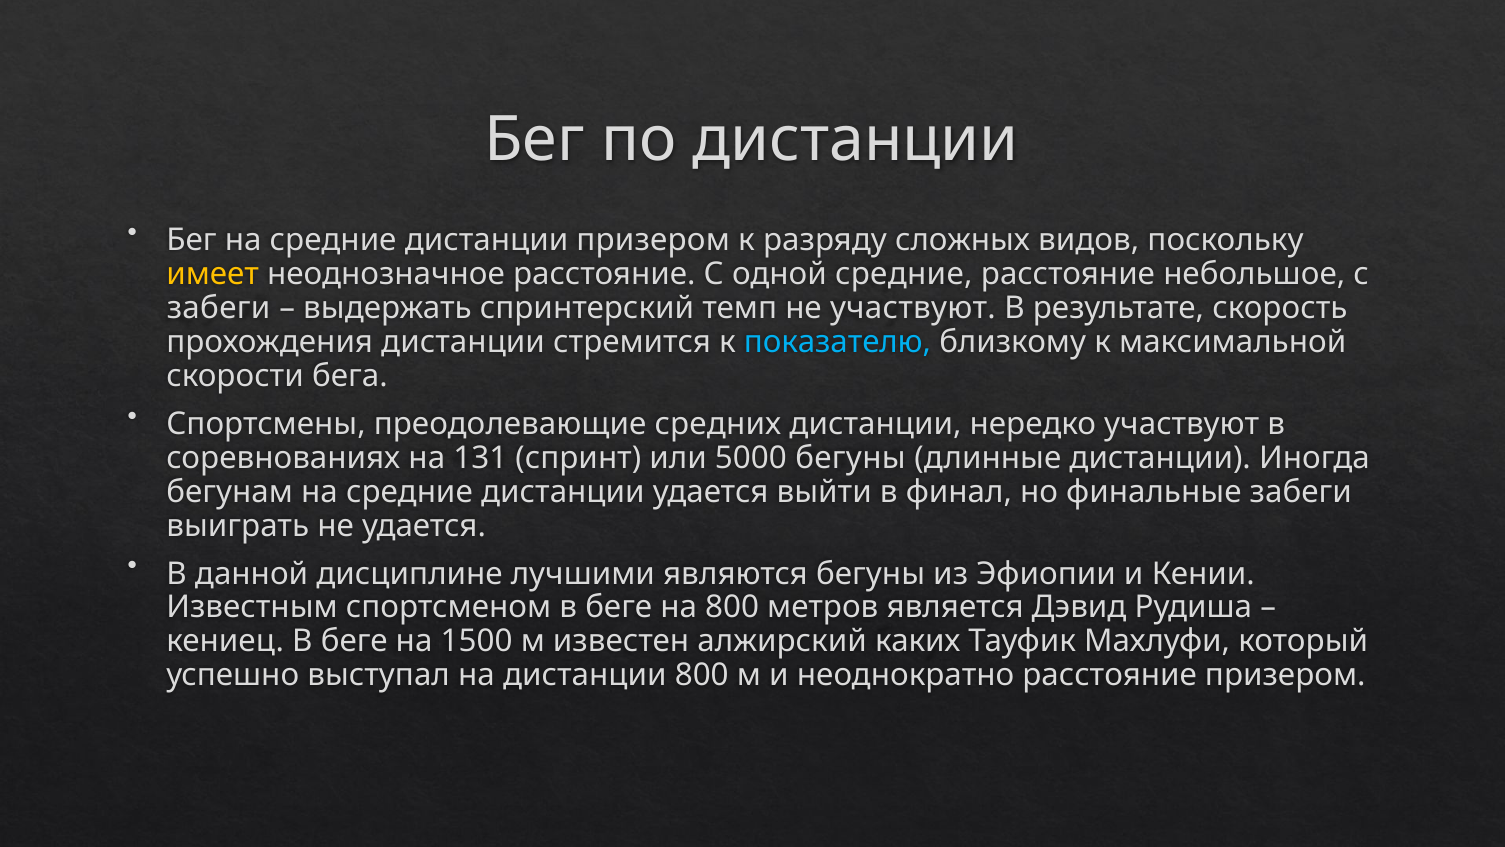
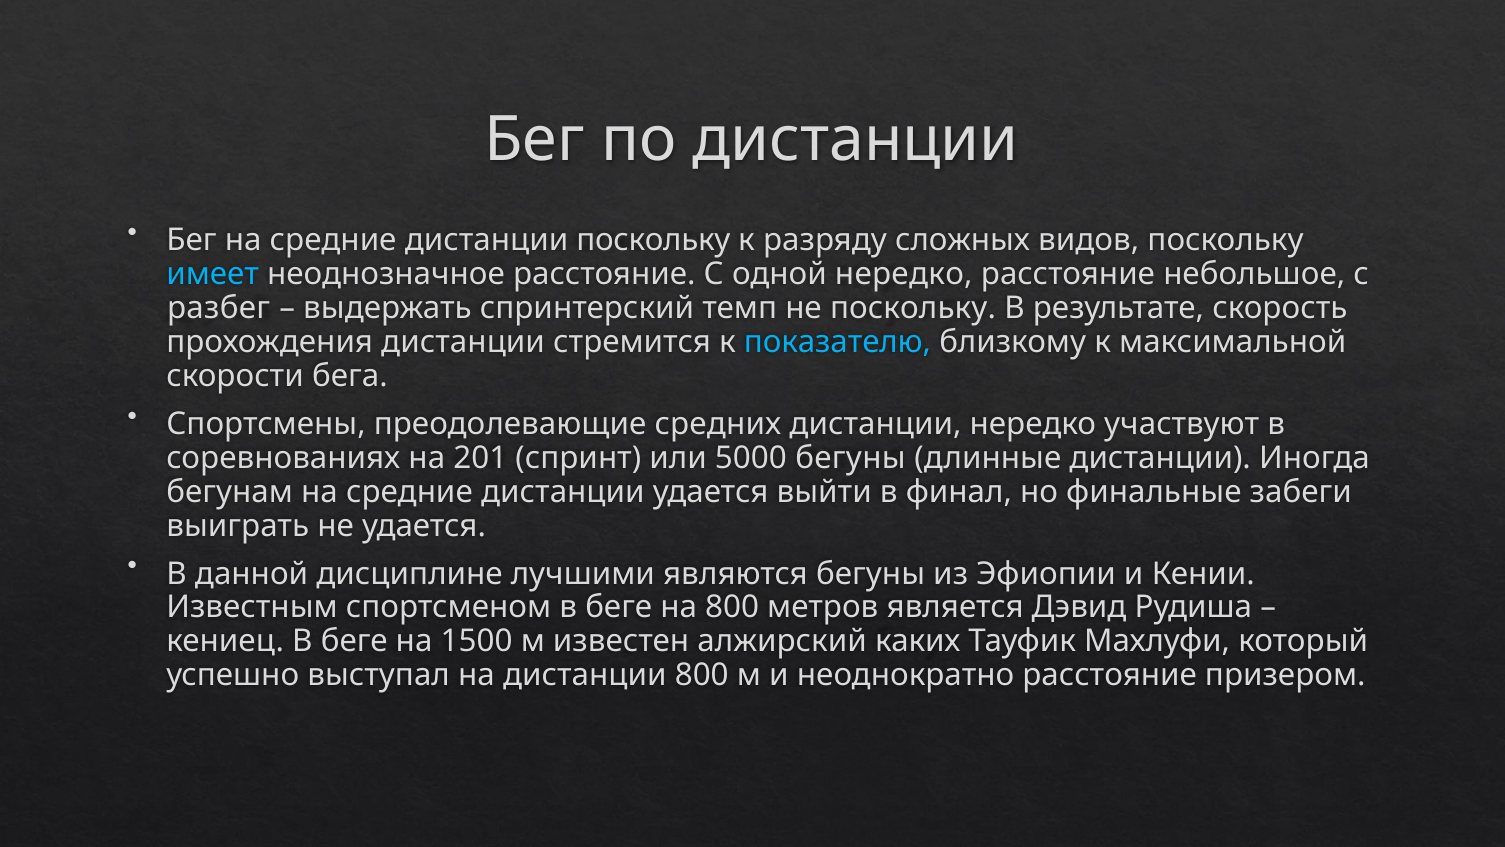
дистанции призером: призером -> поскольку (653, 241)
имеет colour: yellow -> light blue (213, 274)
одной средние: средние -> нередко (904, 274)
забеги: забеги -> разбег (219, 308)
не участвуют: участвуют -> поскольку (913, 308)
131: 131 -> 201 (480, 458)
